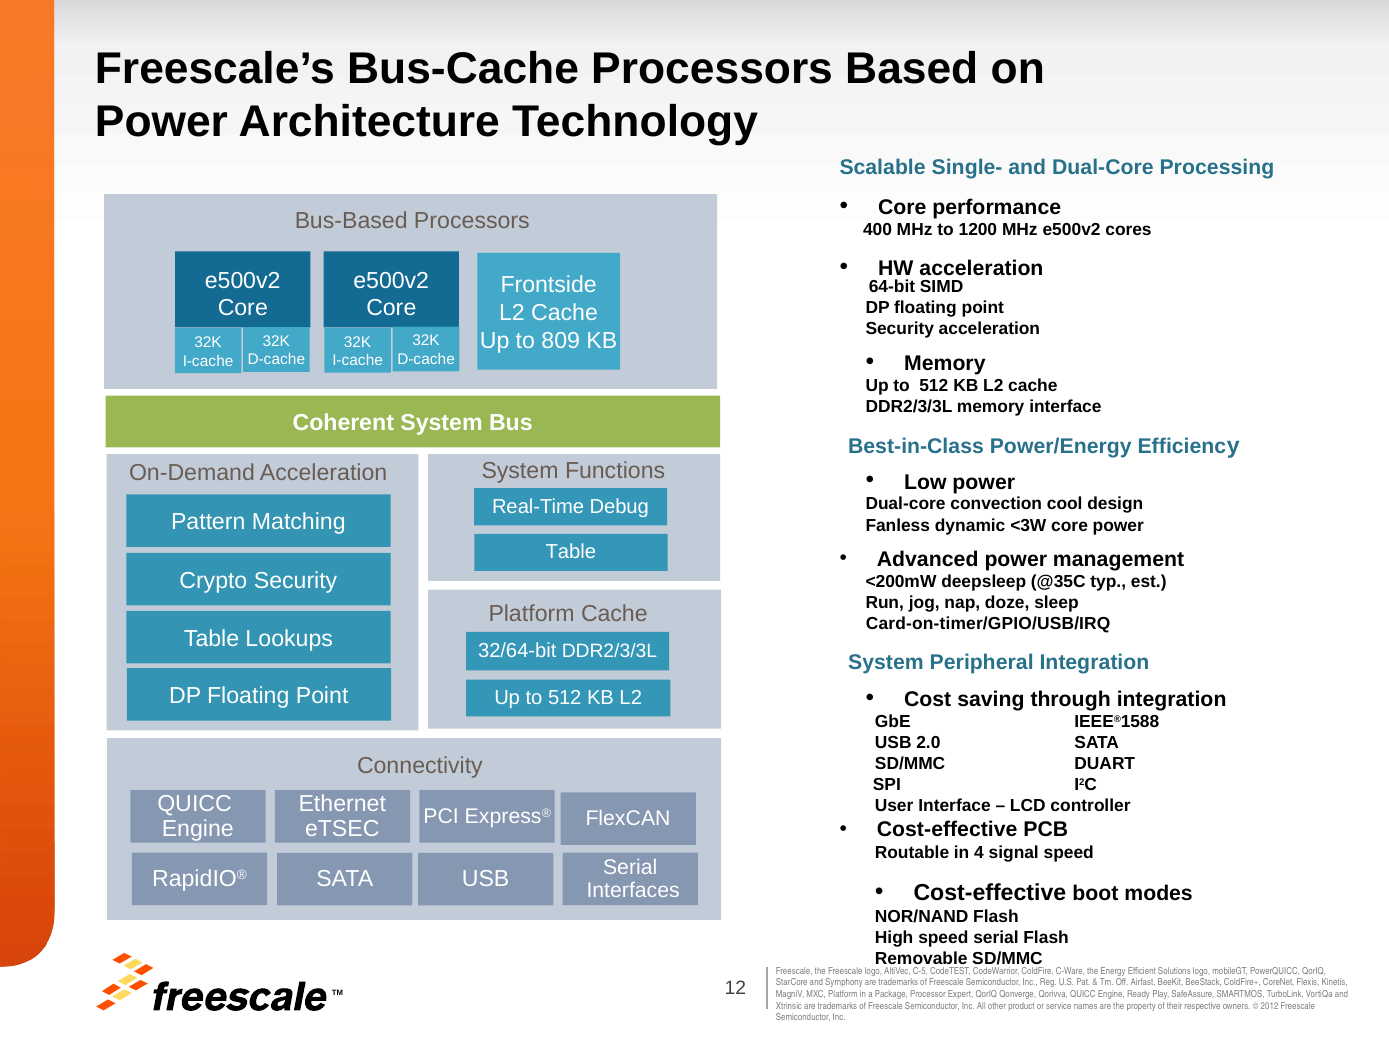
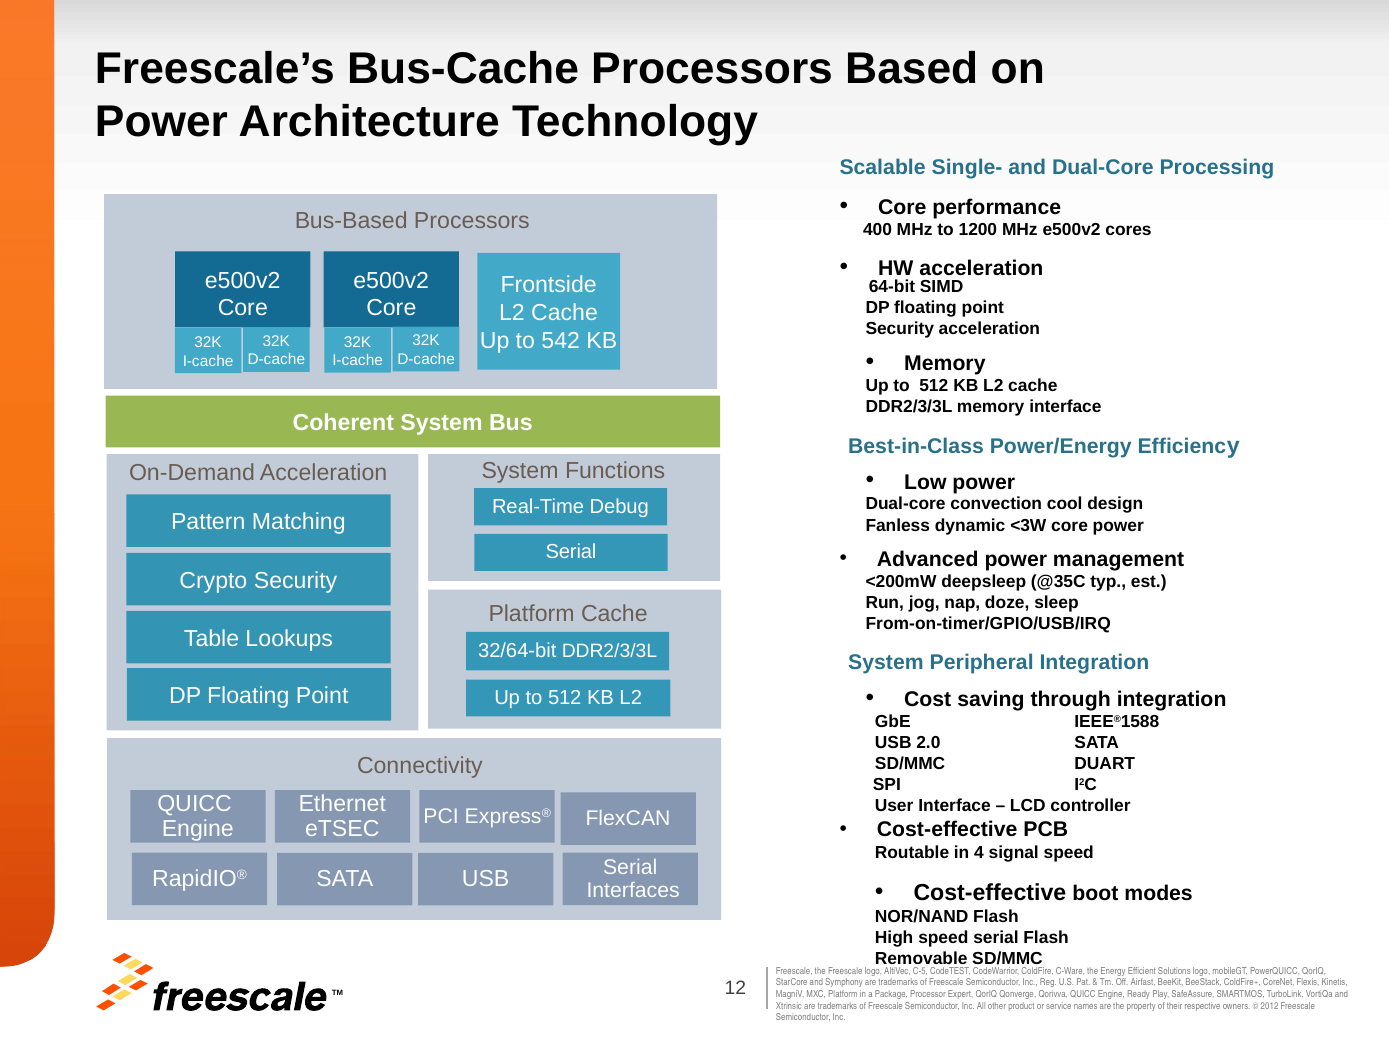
809: 809 -> 542 (561, 341)
Table: Table -> Serial (571, 552)
Card-on-timer/GPIO/USB/IRQ: Card-on-timer/GPIO/USB/IRQ -> From-on-timer/GPIO/USB/IRQ (988, 624)
